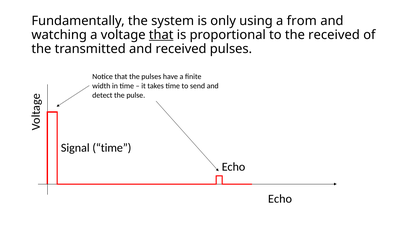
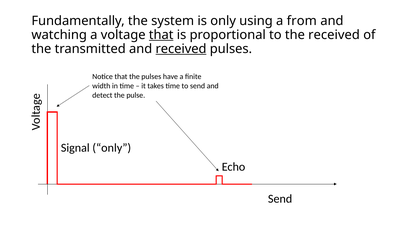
received underline: none -> present (181, 49)
Signal time: time -> only (112, 147)
Echo: Echo -> Send (280, 198)
